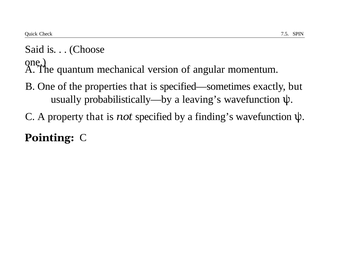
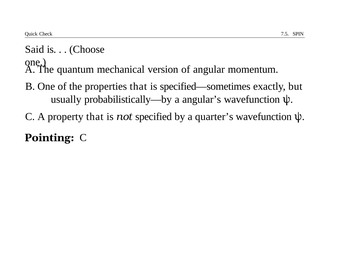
leaving’s: leaving’s -> angular’s (202, 99)
finding’s: finding’s -> quarter’s (214, 116)
